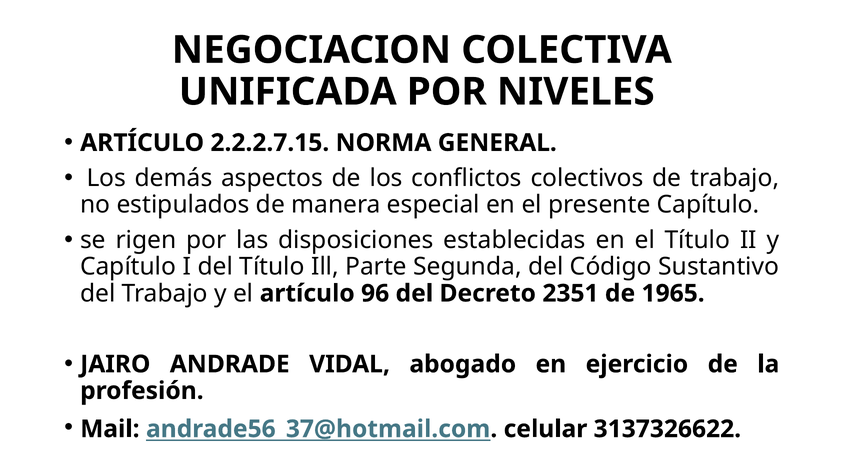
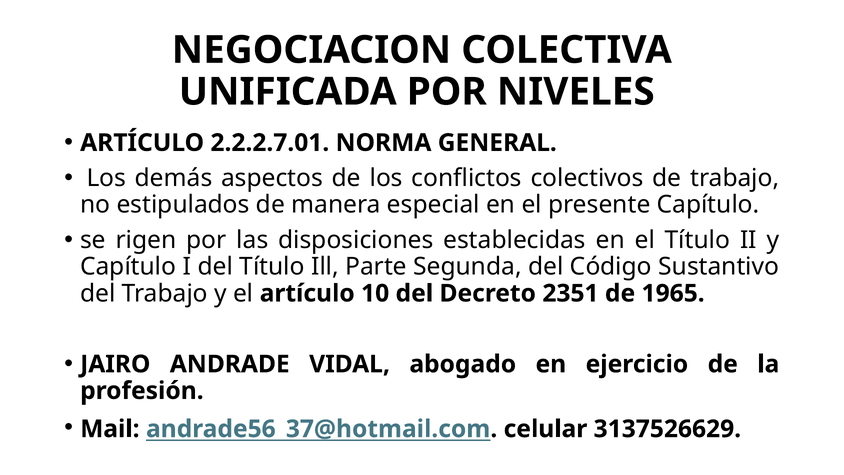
2.2.2.7.15: 2.2.2.7.15 -> 2.2.2.7.01 (270, 143)
96: 96 -> 10 (375, 293)
3137326622: 3137326622 -> 3137526629 (667, 429)
